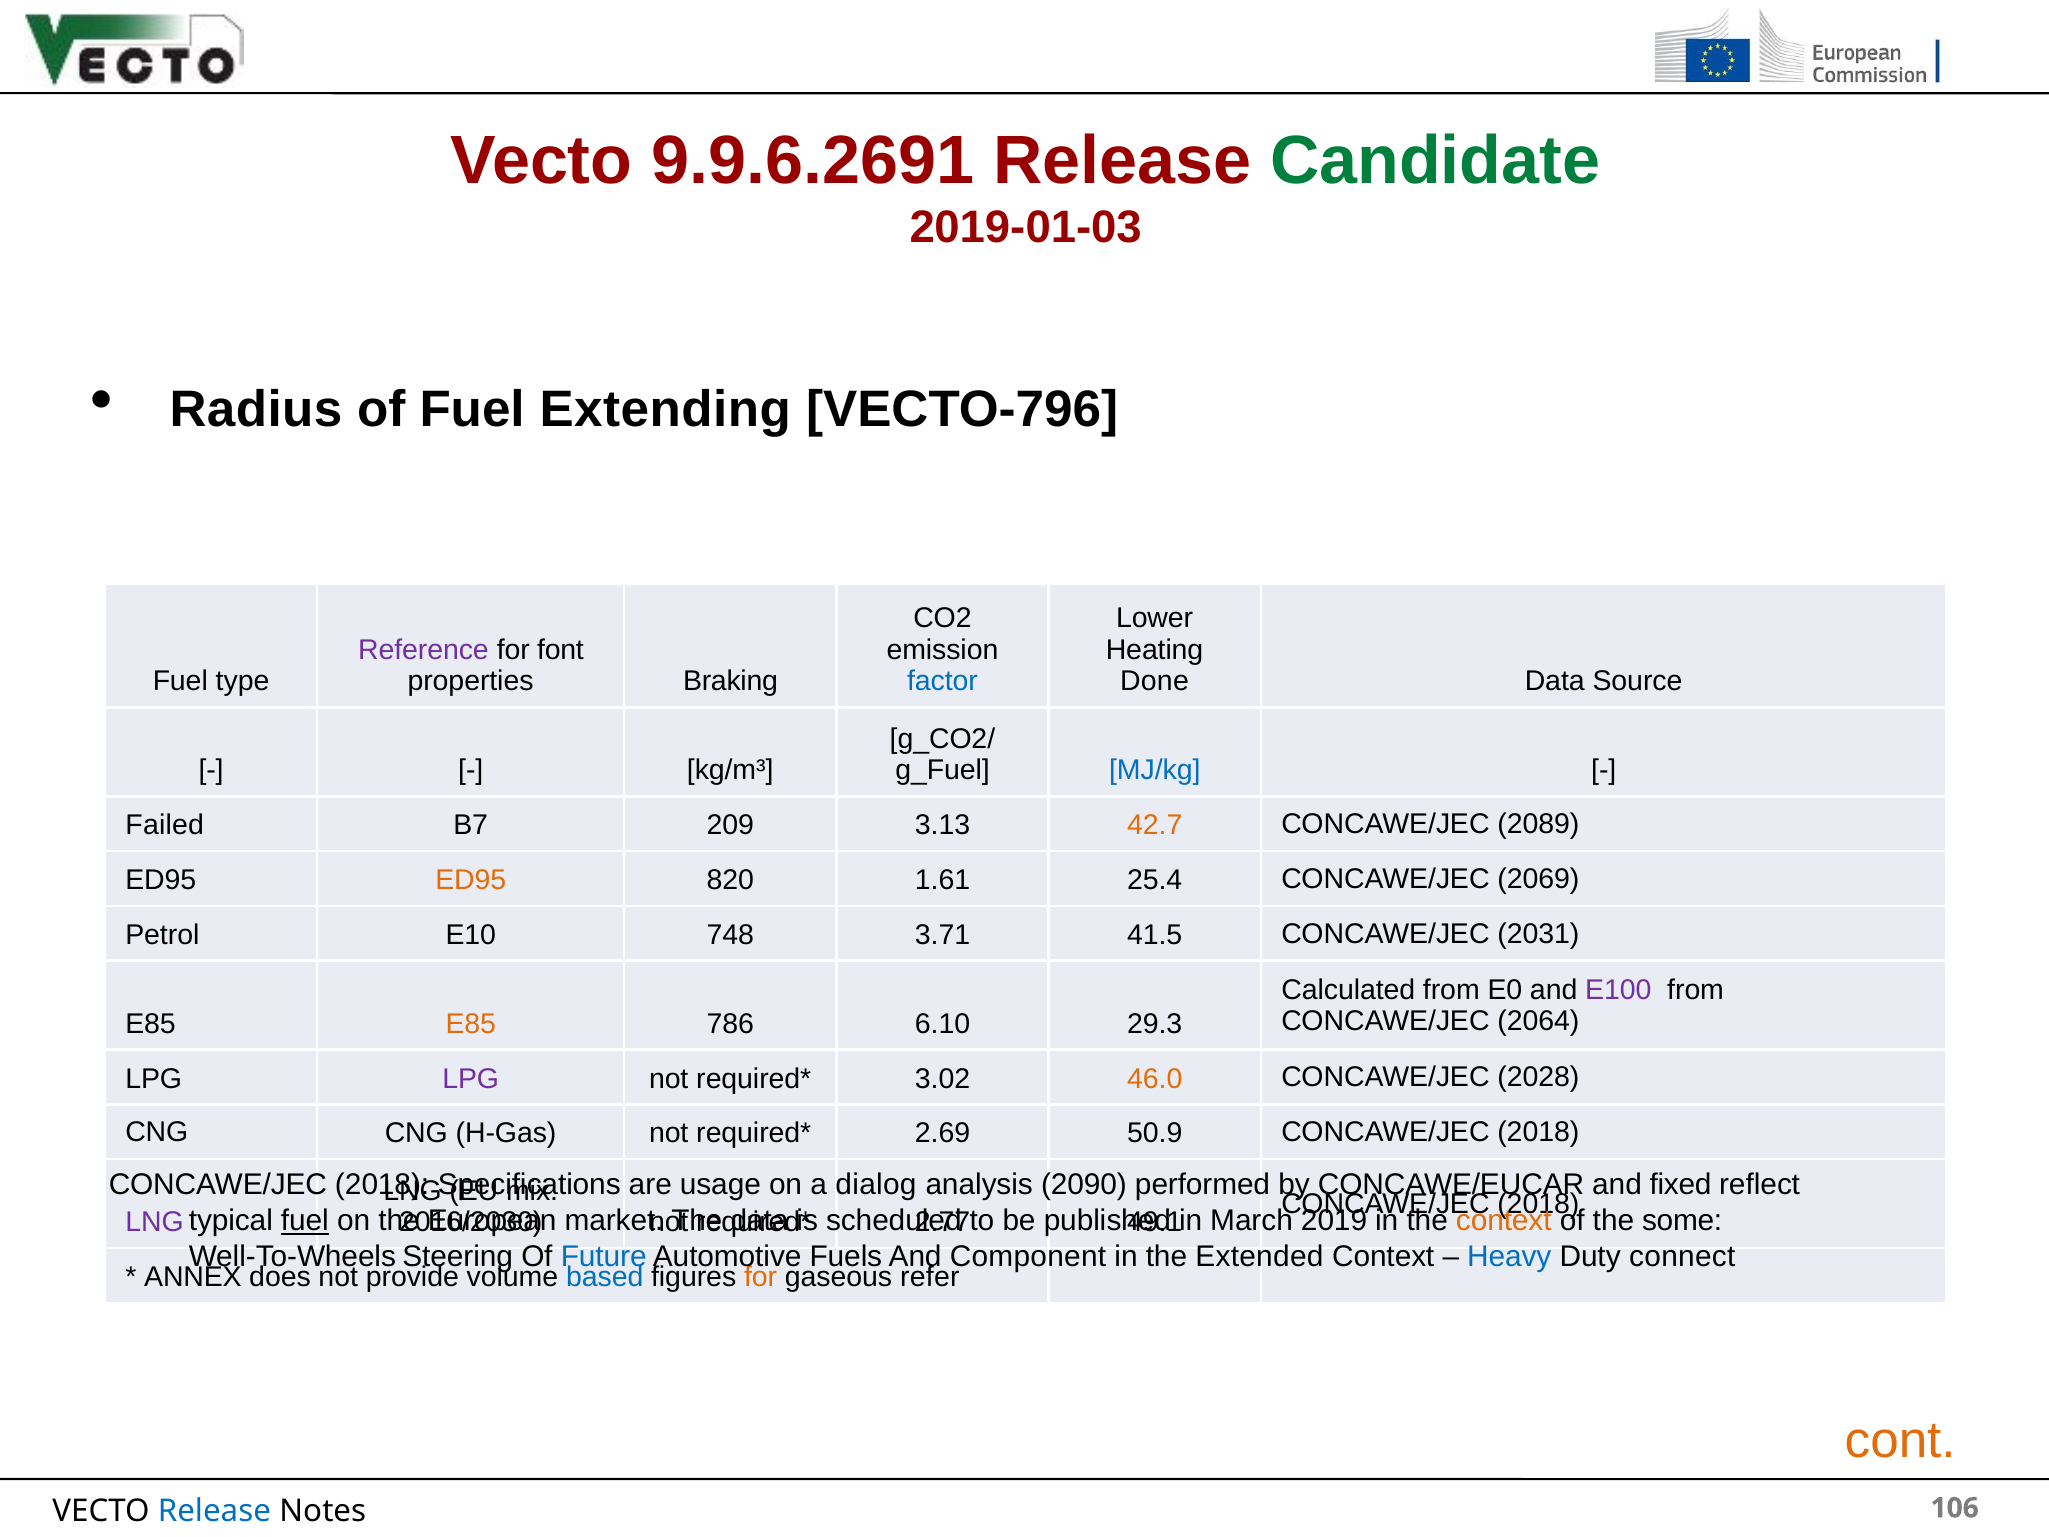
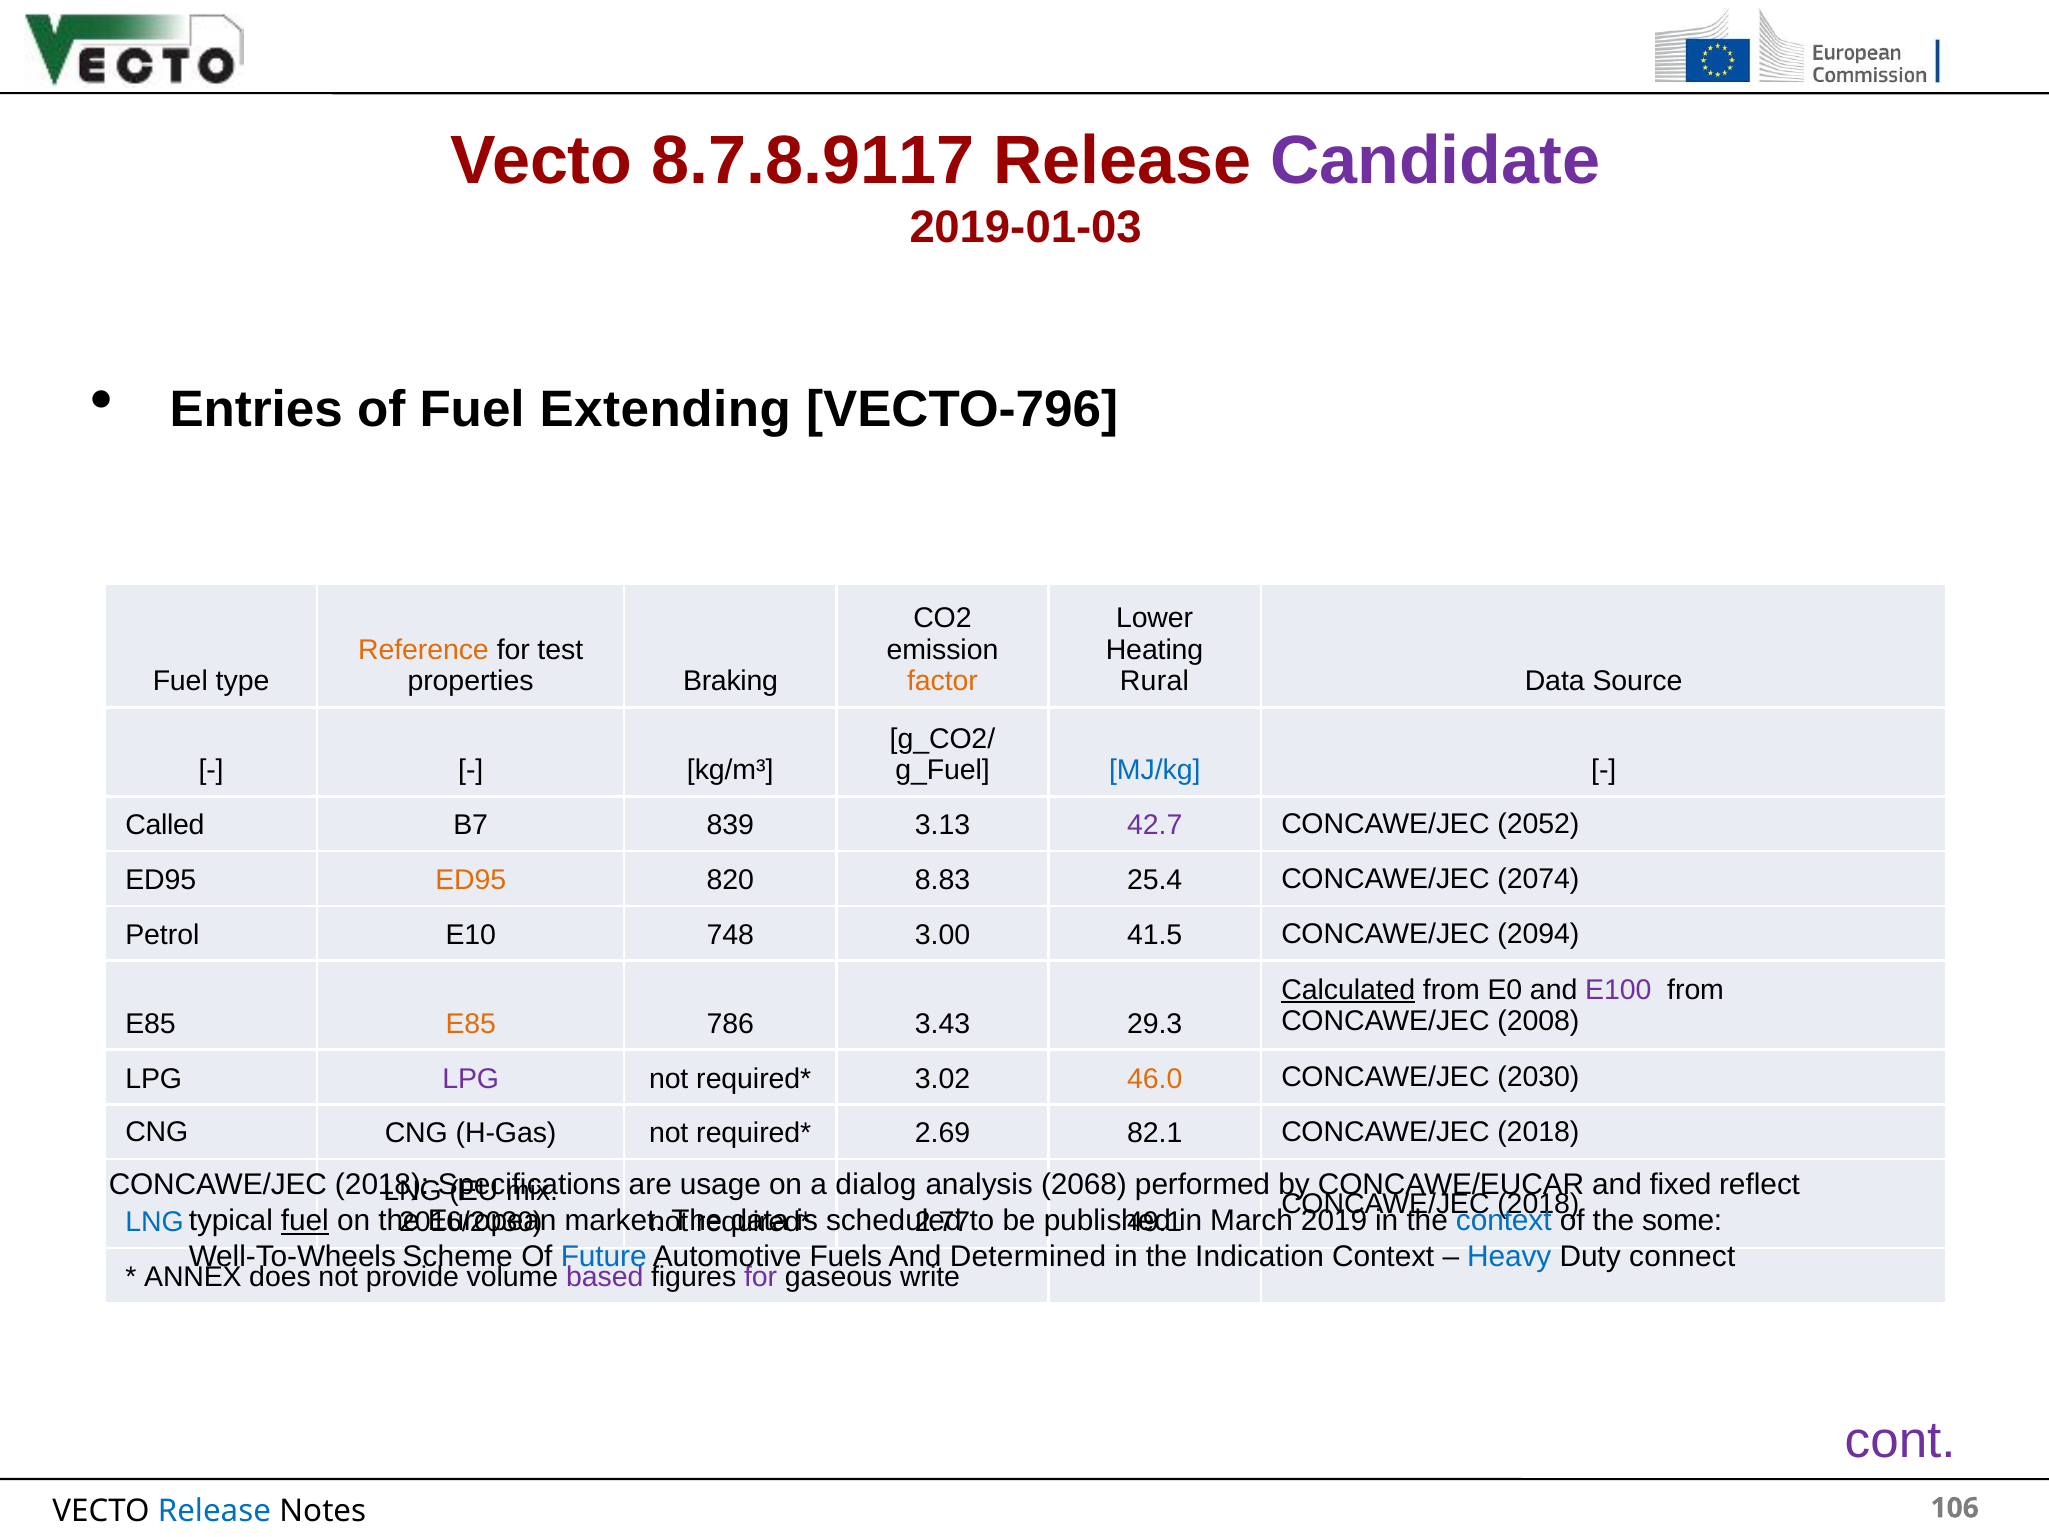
9.9.6.2691: 9.9.6.2691 -> 8.7.8.9117 (813, 160)
Candidate colour: green -> purple (1435, 160)
Radius: Radius -> Entries (256, 409)
Reference colour: purple -> orange (423, 650)
font: font -> test (560, 650)
factor colour: blue -> orange (943, 681)
Done: Done -> Rural (1154, 681)
Failed: Failed -> Called (165, 825)
209: 209 -> 839 (730, 825)
42.7 colour: orange -> purple (1155, 825)
2089: 2089 -> 2052 (1538, 824)
1.61: 1.61 -> 8.83 (943, 880)
2069: 2069 -> 2074 (1538, 879)
3.71: 3.71 -> 3.00 (943, 935)
2031: 2031 -> 2094 (1538, 933)
Calculated underline: none -> present (1348, 989)
2064: 2064 -> 2008 (1538, 1021)
6.10: 6.10 -> 3.43 (943, 1024)
2028: 2028 -> 2030 (1538, 1077)
50.9: 50.9 -> 82.1 (1155, 1133)
2090: 2090 -> 2068 (1084, 1185)
context colour: orange -> blue (1504, 1221)
LNG colour: purple -> blue (155, 1222)
Steering: Steering -> Scheme (458, 1256)
Component: Component -> Determined (1028, 1256)
Extended: Extended -> Indication (1260, 1256)
based colour: blue -> purple (605, 1277)
for colour: orange -> purple (761, 1277)
refer: refer -> write (930, 1277)
cont colour: orange -> purple (1900, 1440)
